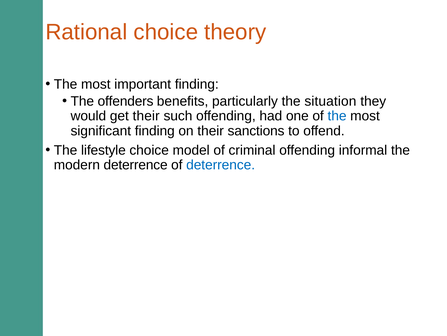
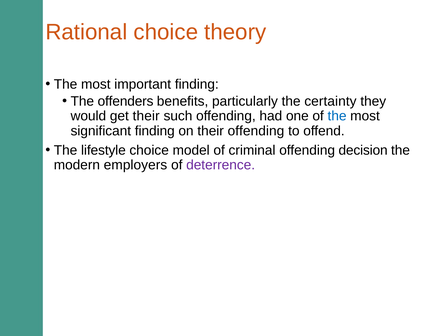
situation: situation -> certainty (330, 101)
their sanctions: sanctions -> offending (256, 131)
informal: informal -> decision (363, 150)
modern deterrence: deterrence -> employers (135, 165)
deterrence colour: blue -> purple (221, 165)
